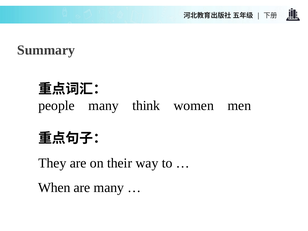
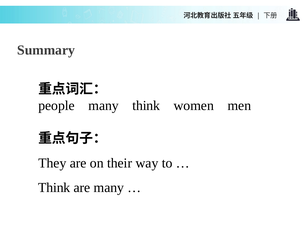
When: When -> Think (54, 188)
